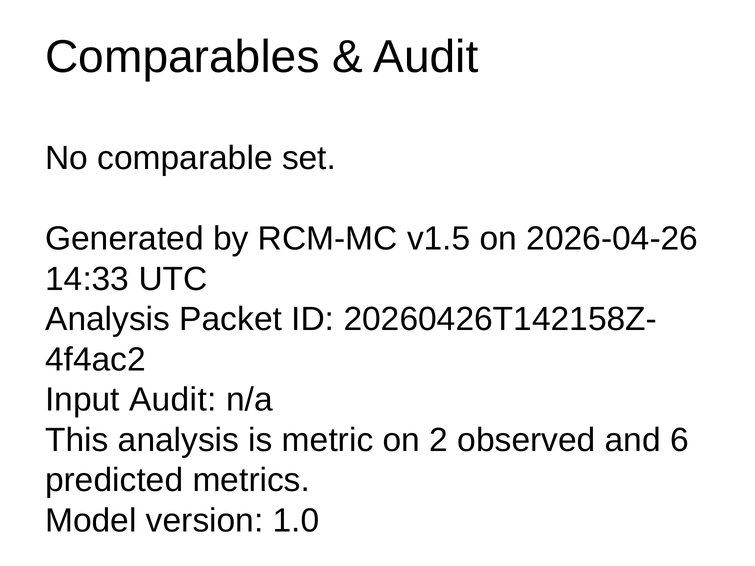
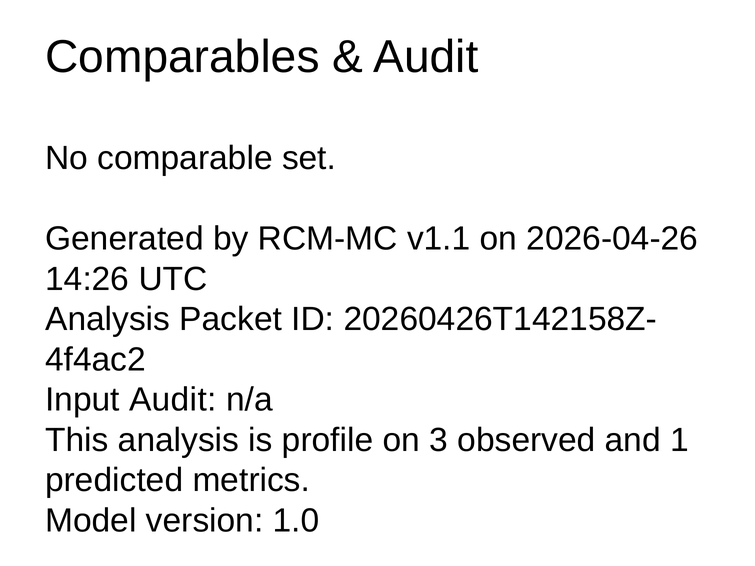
v1.5: v1.5 -> v1.1 (439, 239)
14:33: 14:33 -> 14:26 (87, 279)
metric: metric -> profile (328, 440)
2: 2 -> 3 (439, 440)
6: 6 -> 1 (680, 440)
